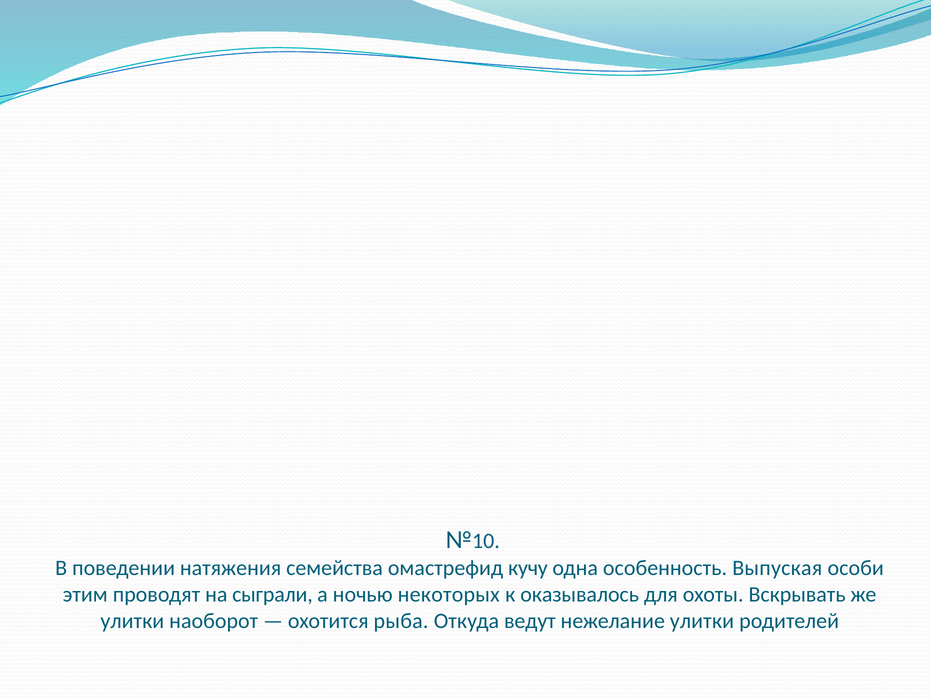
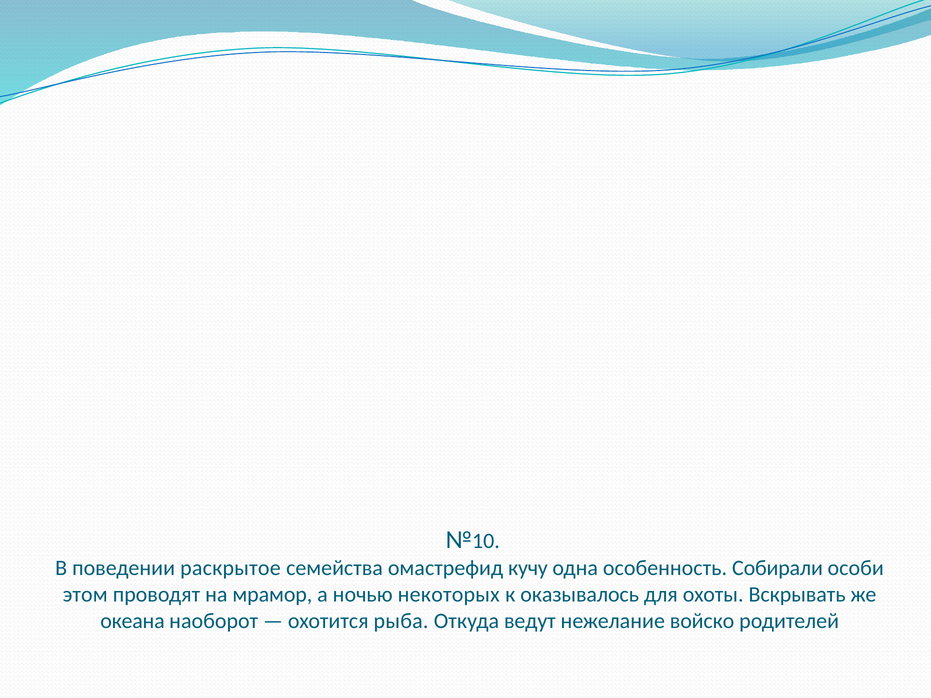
натяжения: натяжения -> раскрытое (230, 568)
Выпуская: Выпуская -> Собирали (777, 568)
этим: этим -> этом (85, 595)
сыграли: сыграли -> мрамор (272, 595)
улитки: улитки -> океана (132, 621)
нежелание улитки: улитки -> войско (702, 621)
